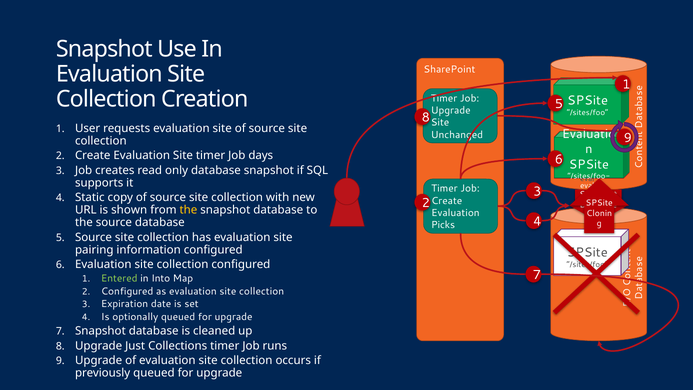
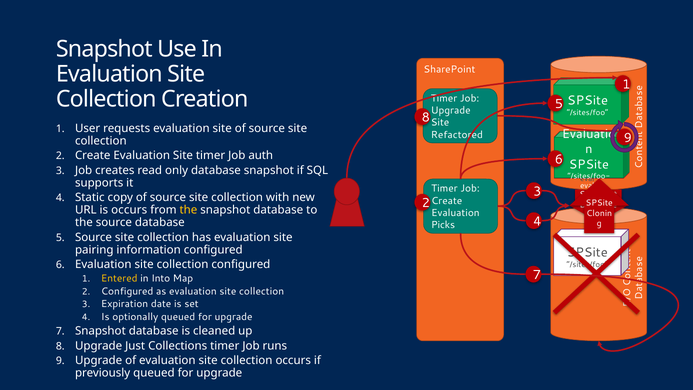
Unchanged: Unchanged -> Refactored (457, 135)
days: days -> auth (261, 155)
is shown: shown -> occurs (129, 210)
Entered colour: light green -> yellow (119, 278)
